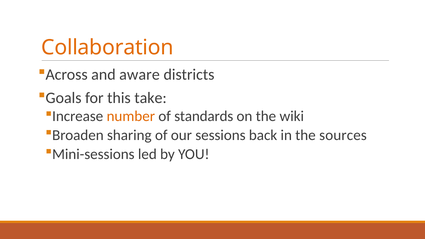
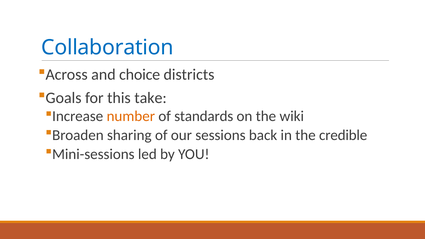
Collaboration colour: orange -> blue (107, 48)
aware: aware -> choice (140, 74)
sources: sources -> credible (343, 135)
